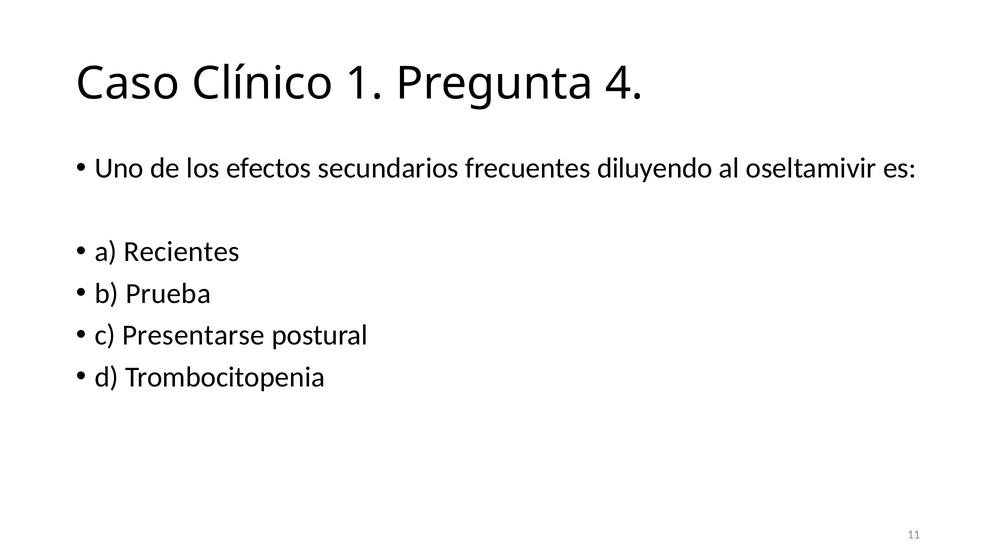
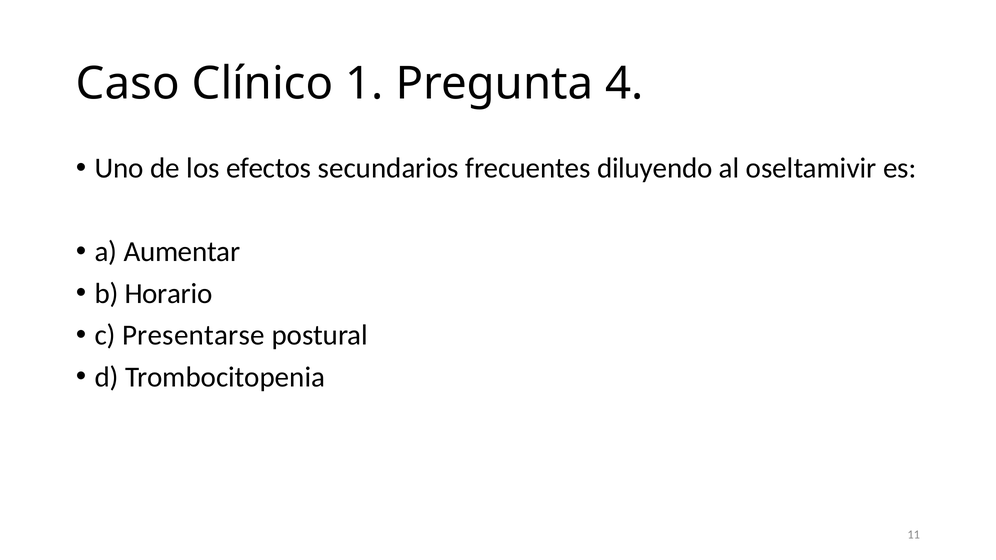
Recientes: Recientes -> Aumentar (182, 252)
Prueba: Prueba -> Horario (169, 294)
